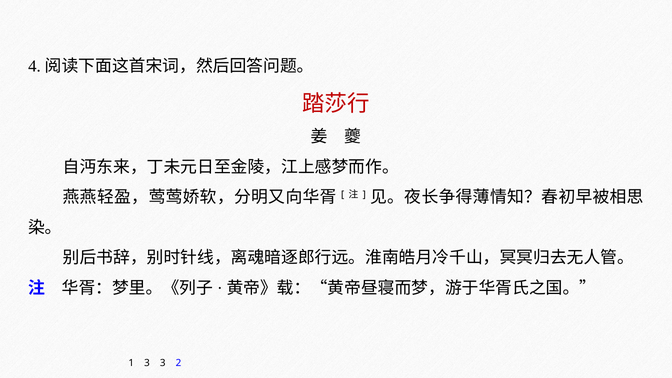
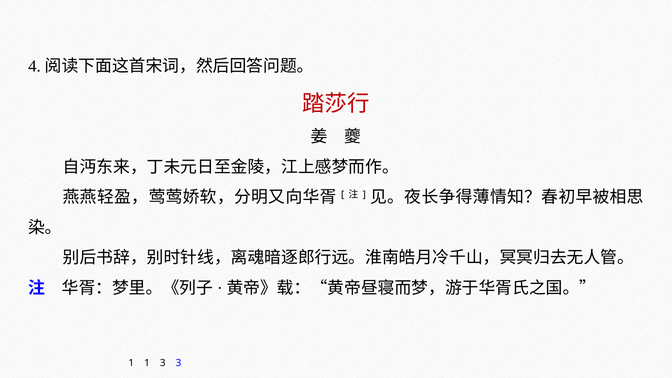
1 3: 3 -> 1 (147, 363)
3 2: 2 -> 3 (178, 363)
